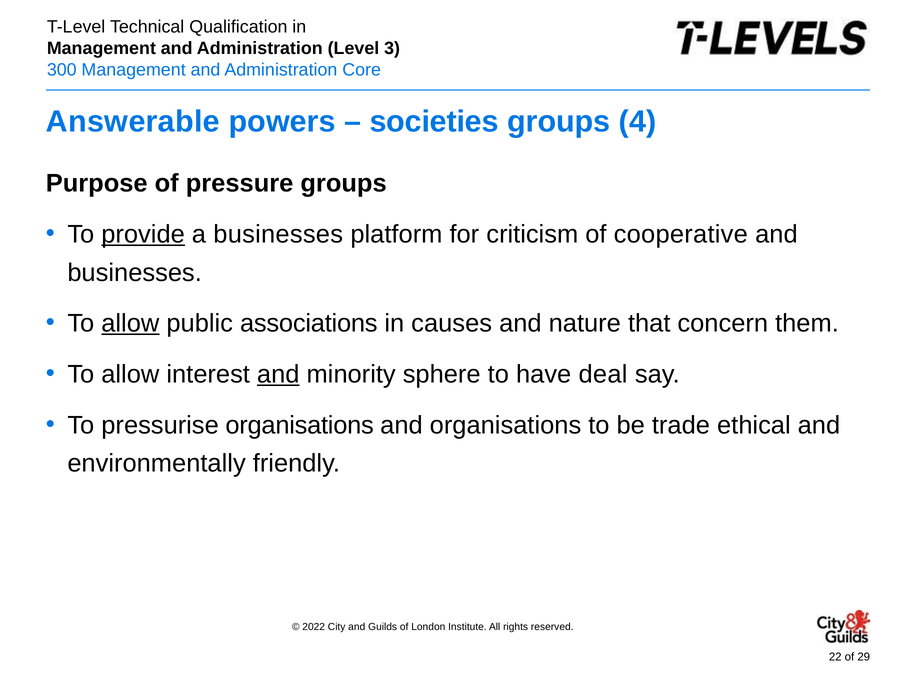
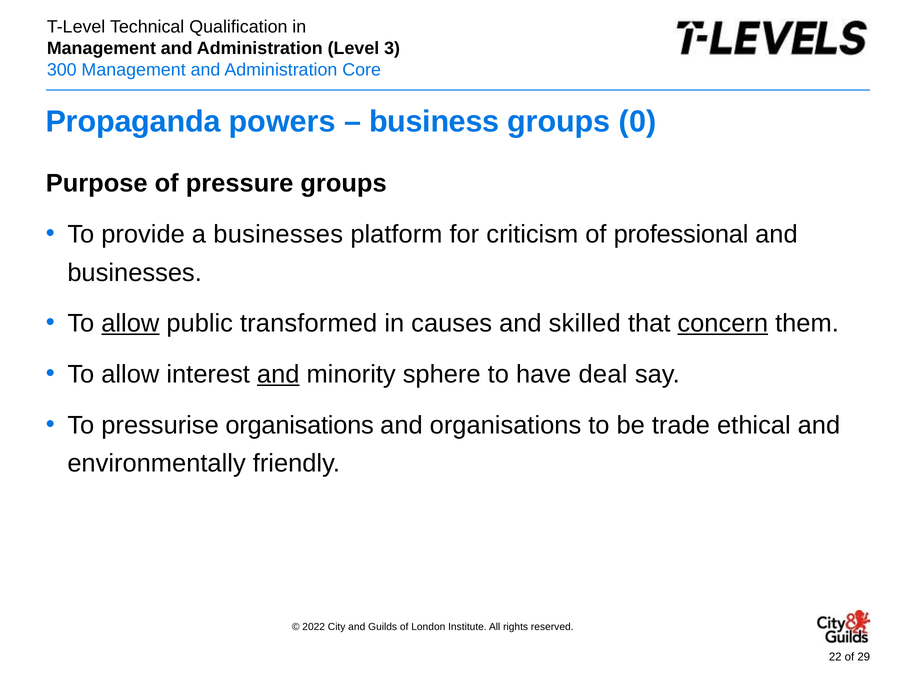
Answerable: Answerable -> Propaganda (133, 121)
societies: societies -> business (434, 121)
4: 4 -> 0 (638, 121)
provide underline: present -> none (143, 234)
cooperative: cooperative -> professional (681, 234)
associations: associations -> transformed (309, 323)
nature: nature -> skilled (585, 323)
concern underline: none -> present (723, 323)
